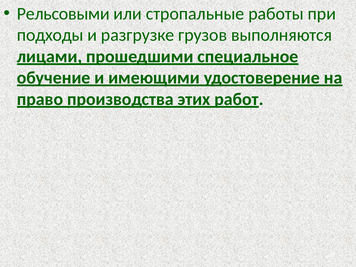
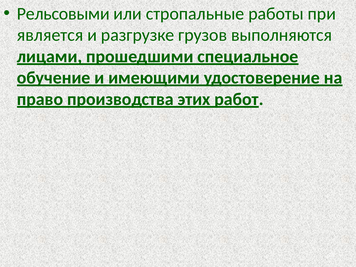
подходы: подходы -> является (50, 35)
